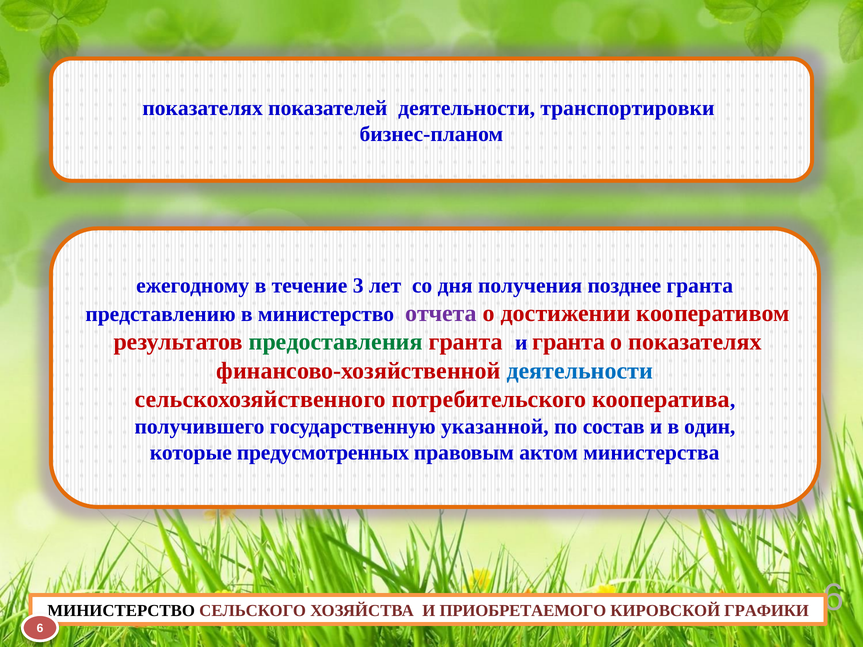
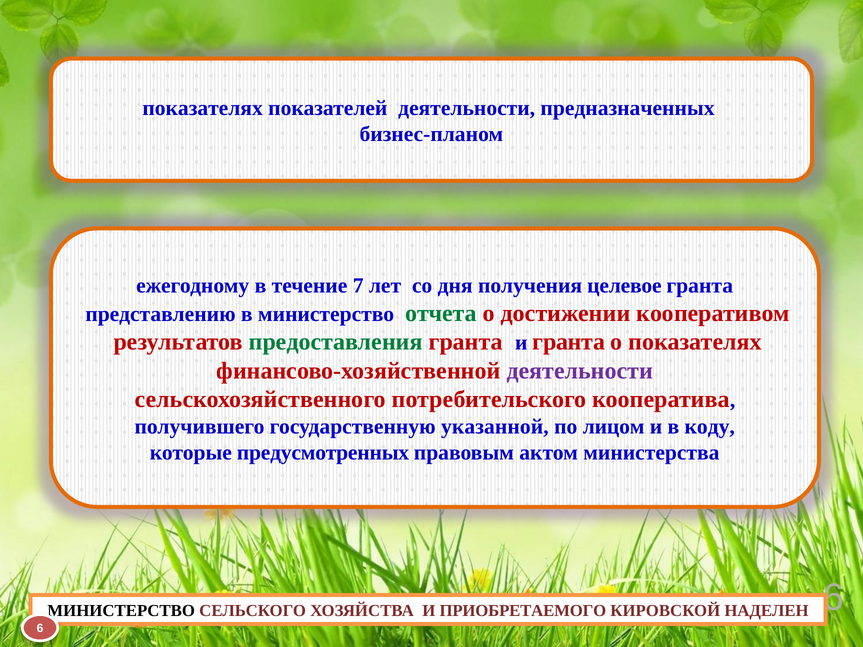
транспортировки: транспортировки -> предназначенных (628, 108)
3: 3 -> 7 (358, 286)
позднее: позднее -> целевое (624, 286)
отчета colour: purple -> green (441, 313)
деятельности colour: blue -> purple (580, 371)
состав: состав -> лицом (614, 427)
один: один -> коду (710, 427)
ГРАФИКИ: ГРАФИКИ -> НАДЕЛЕН (766, 611)
